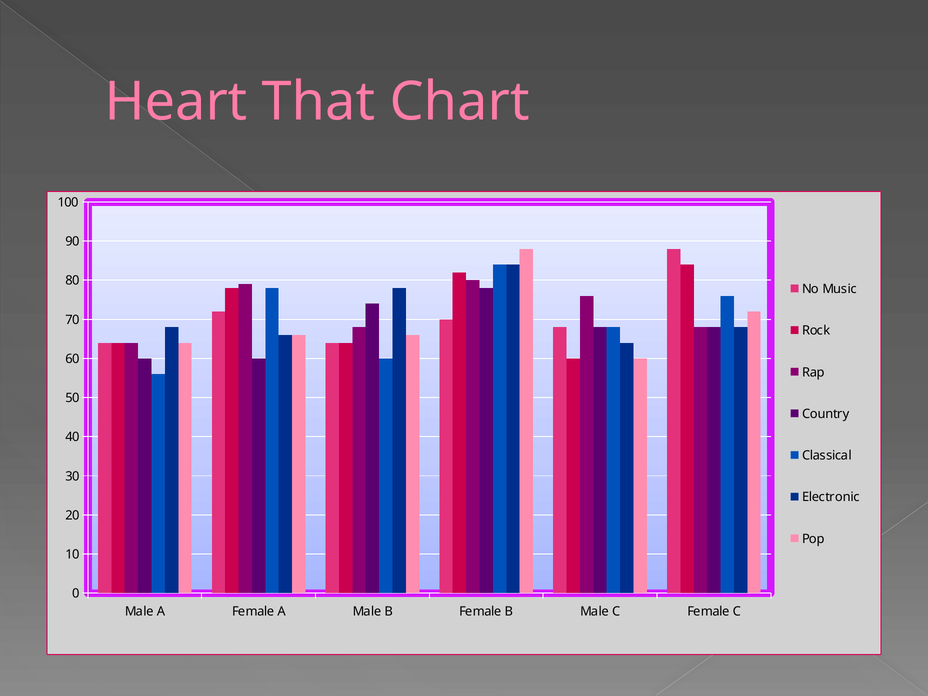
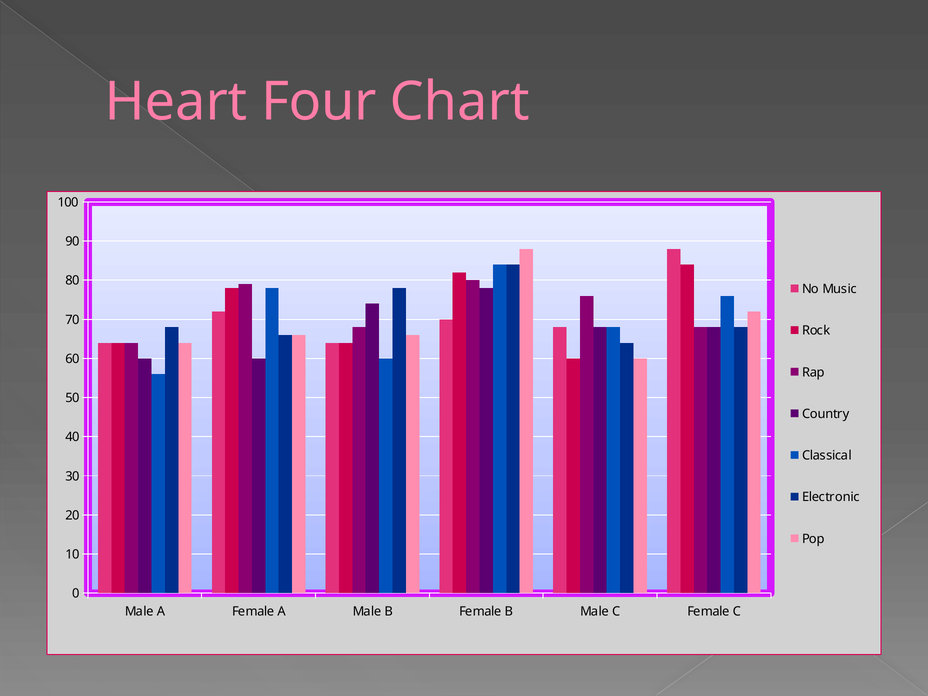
That: That -> Four (319, 102)
